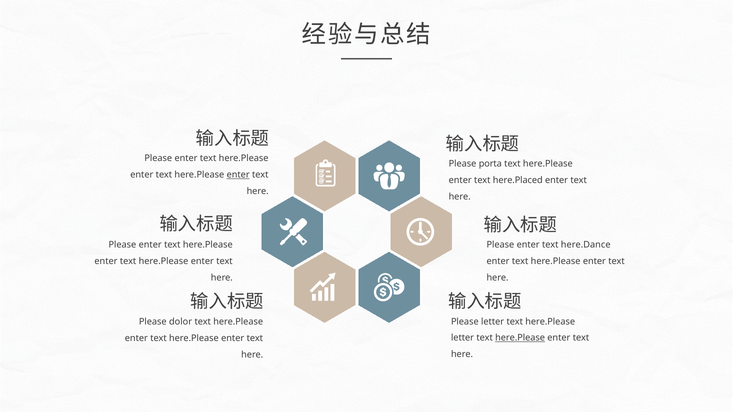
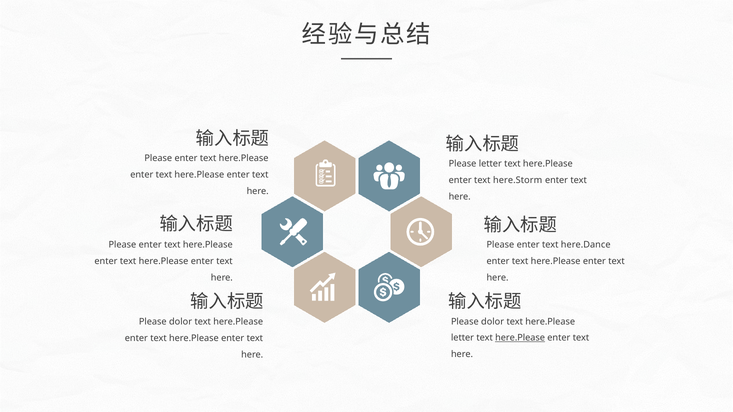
Please porta: porta -> letter (490, 164)
enter underline: present -> none (238, 175)
here.Placed: here.Placed -> here.Storm (518, 180)
letter: letter -> dolor (493, 322)
